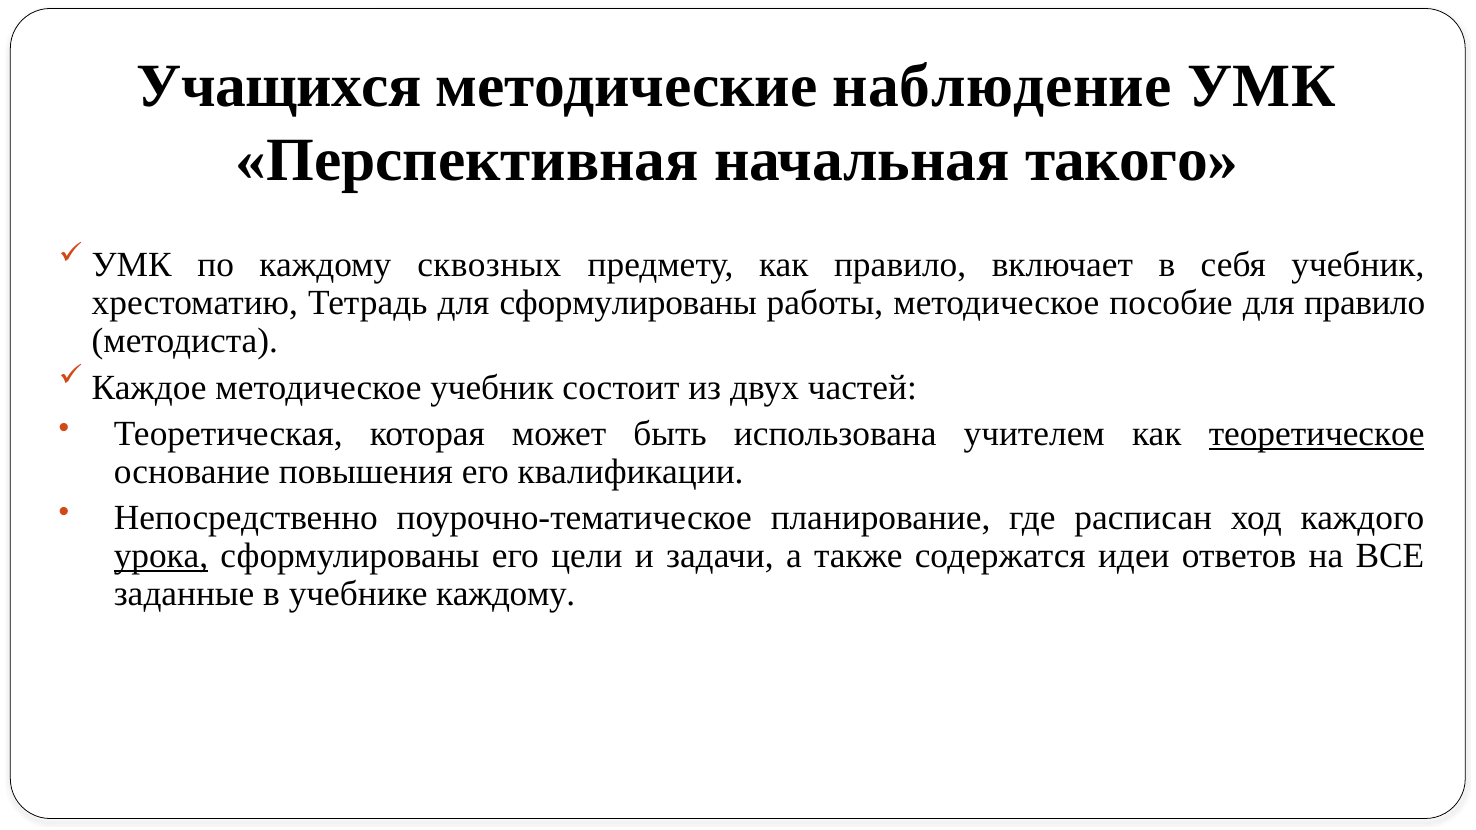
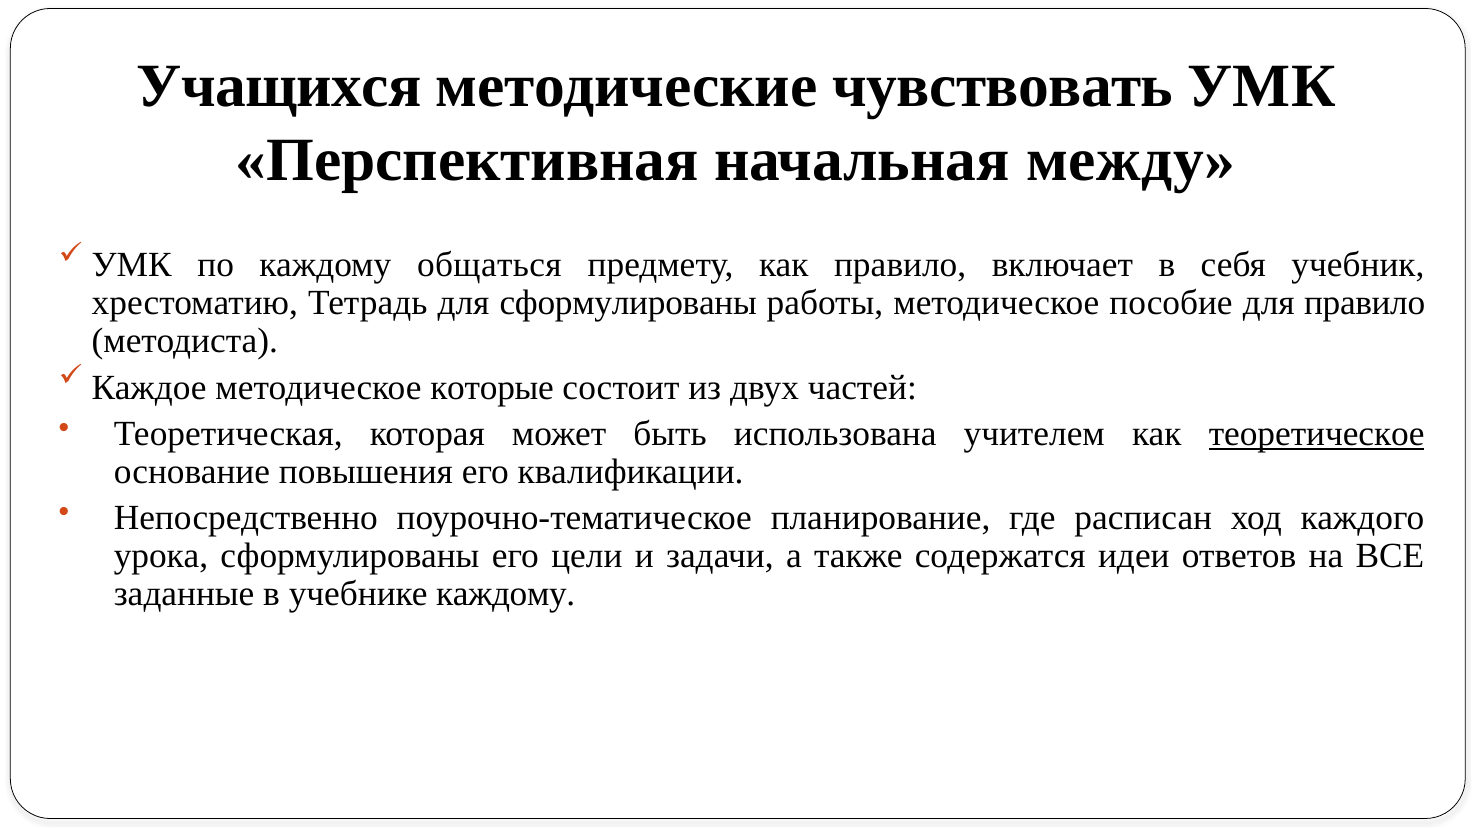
наблюдение: наблюдение -> чувствовать (1003, 86)
такого: такого -> между (1131, 160)
сквозных: сквозных -> общаться (489, 265)
методическое учебник: учебник -> которые (492, 388)
урока underline: present -> none (161, 556)
